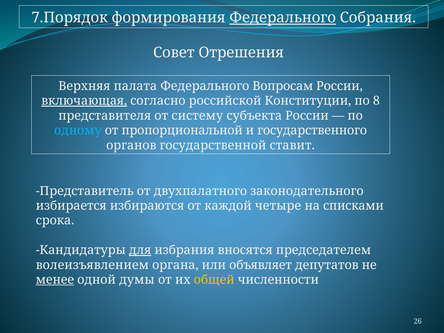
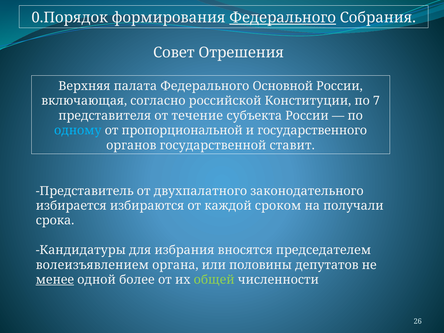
7.Порядок: 7.Порядок -> 0.Порядок (70, 18)
Вопросам: Вопросам -> Основной (283, 86)
включающая underline: present -> none (84, 101)
8: 8 -> 7 (376, 101)
систему: систему -> течение (197, 116)
четыре: четыре -> сроком (278, 206)
списками: списками -> получали (353, 206)
для underline: present -> none (140, 250)
объявляет: объявляет -> половины (261, 265)
думы: думы -> более (137, 280)
общей colour: yellow -> light green (214, 280)
